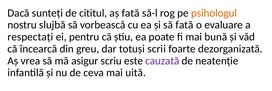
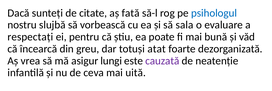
cititul: cititul -> citate (93, 13)
psihologul colour: orange -> blue (214, 13)
să fată: fată -> sala (185, 25)
scrii: scrii -> atat (157, 49)
scriu: scriu -> lungi (111, 61)
